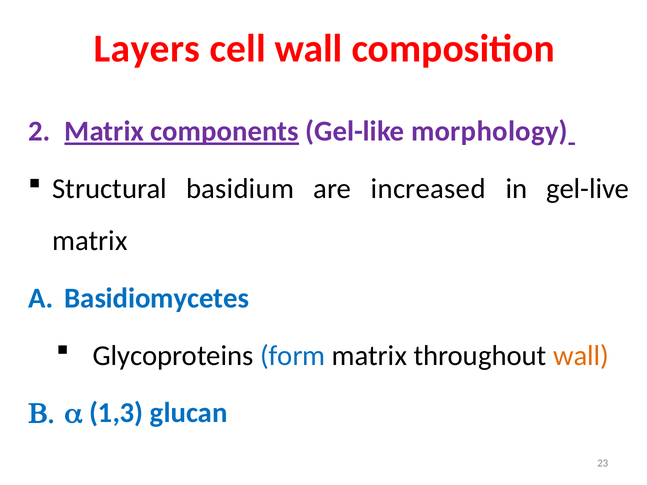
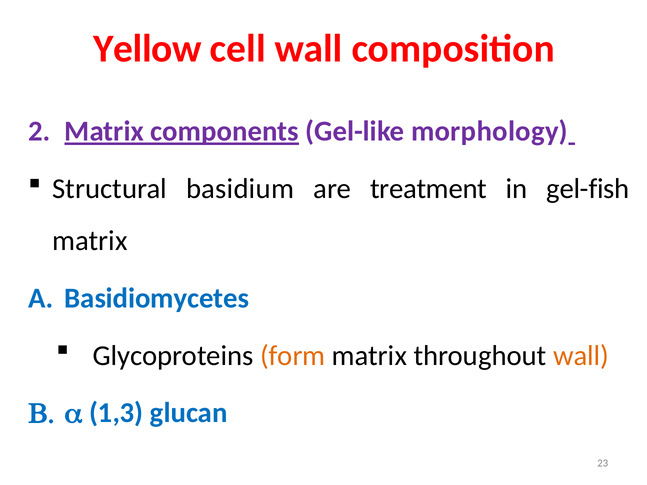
Layers: Layers -> Yellow (147, 49)
increased: increased -> treatment (428, 189)
gel-live: gel-live -> gel-fish (588, 189)
form colour: blue -> orange (293, 356)
